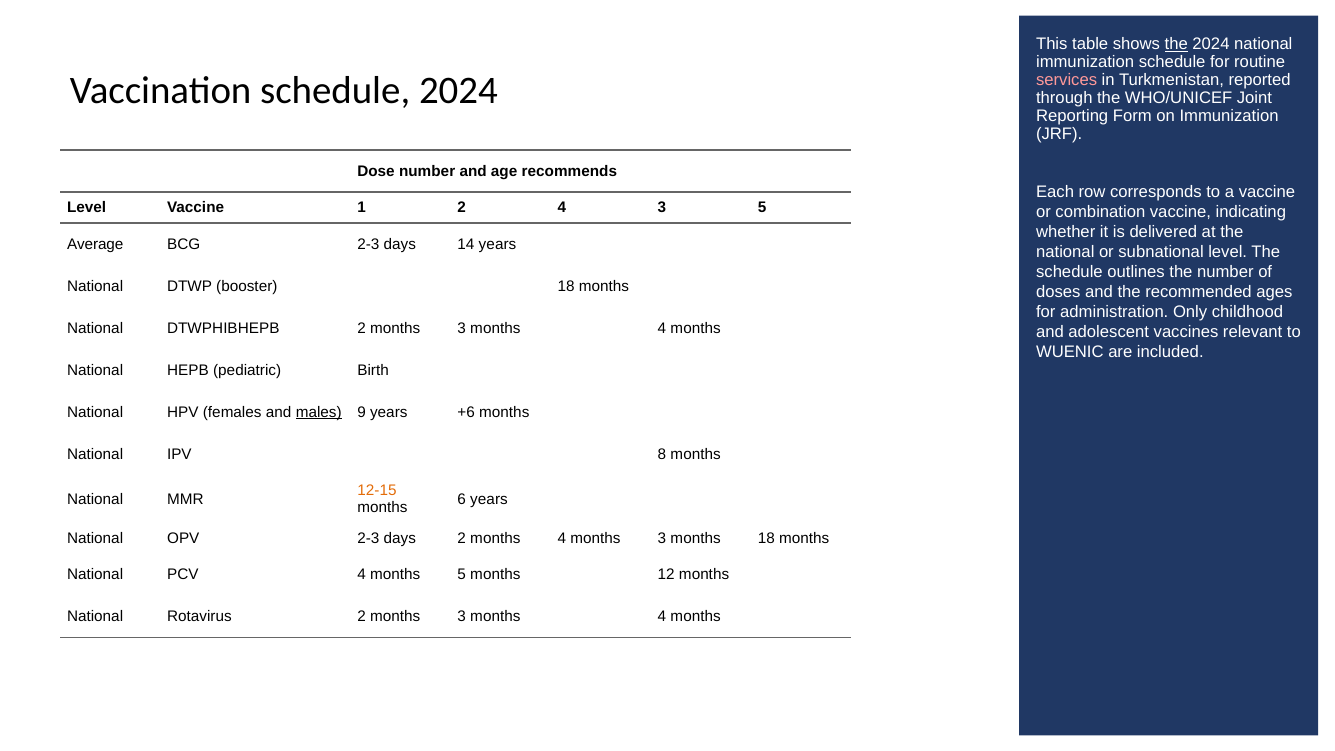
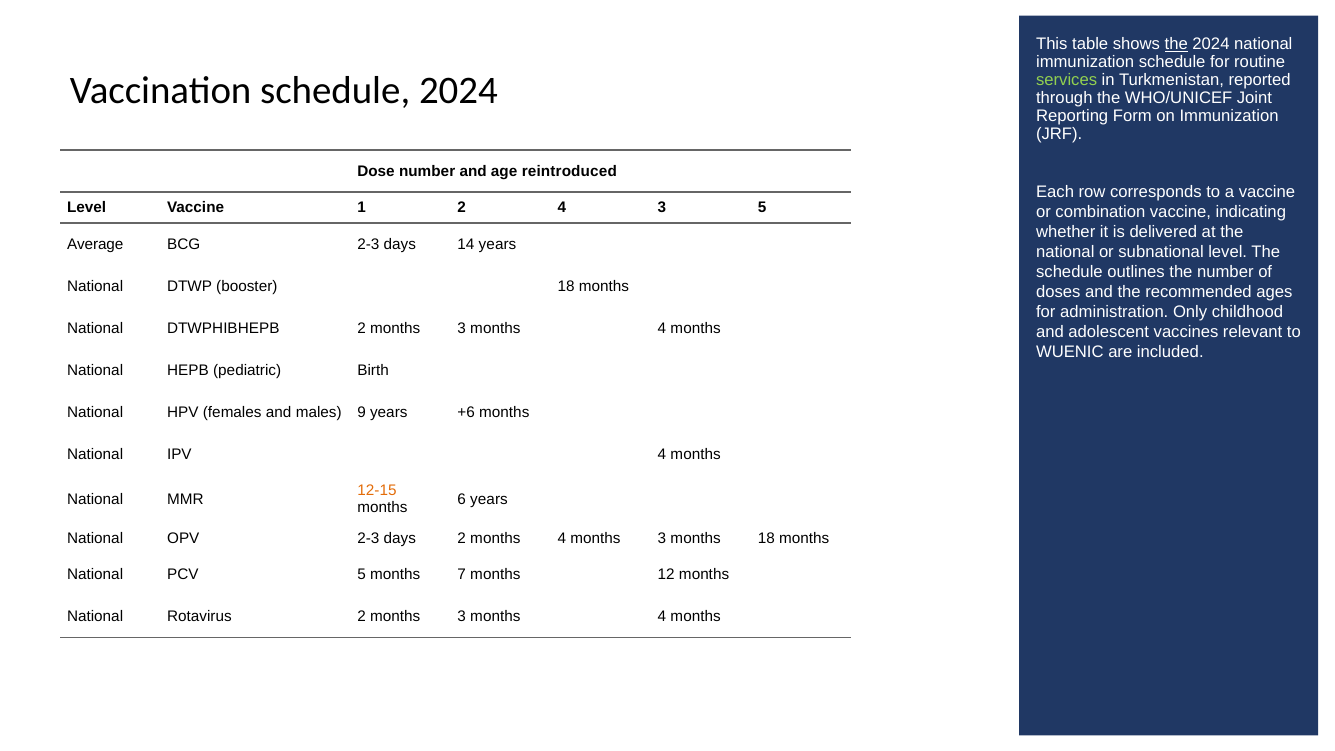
services colour: pink -> light green (1067, 80)
recommends: recommends -> reintroduced (569, 171)
males underline: present -> none (319, 412)
IPV 8: 8 -> 4 (662, 454)
PCV 4: 4 -> 5 (362, 575)
months 5: 5 -> 7 (462, 575)
